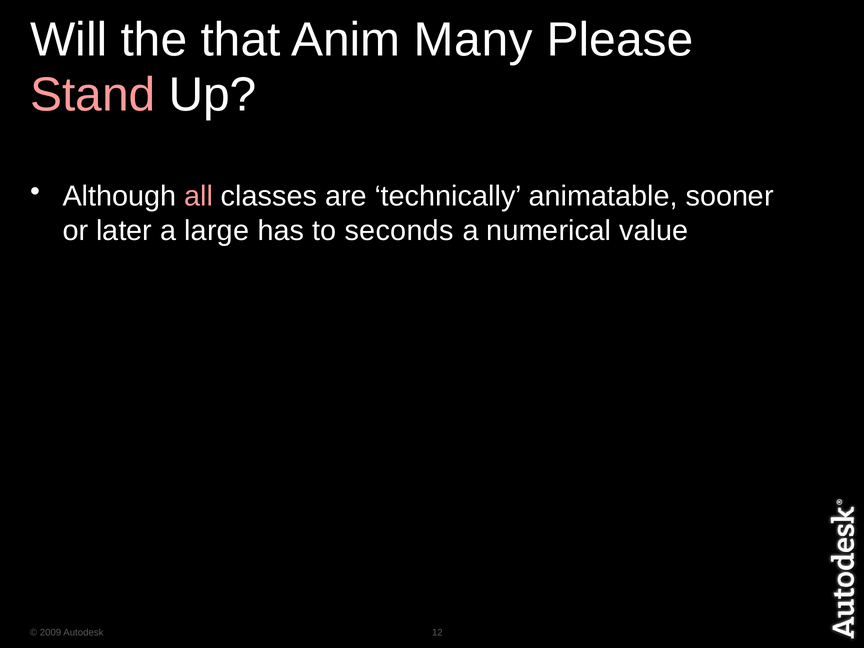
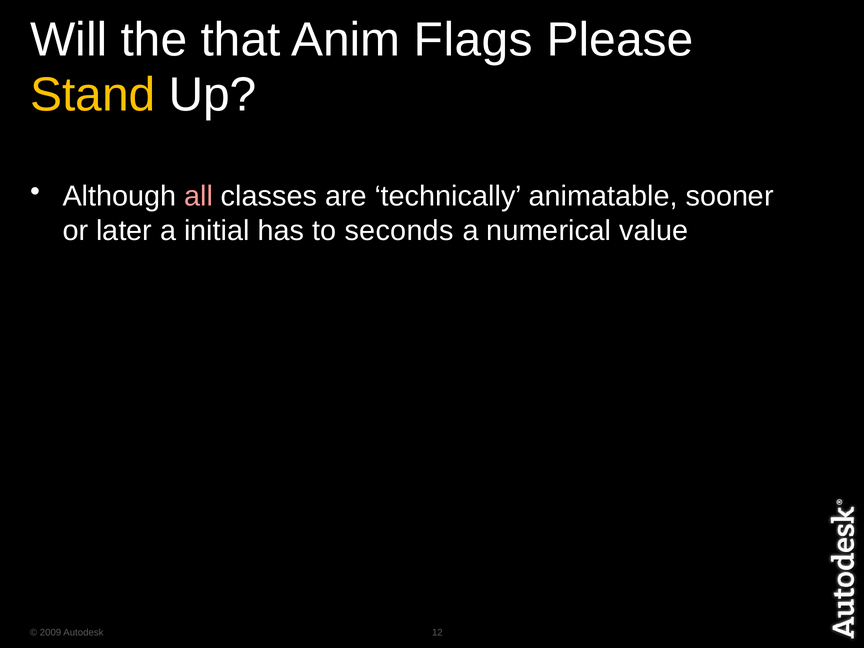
Many: Many -> Flags (473, 40)
Stand colour: pink -> yellow (93, 95)
large: large -> initial (217, 231)
